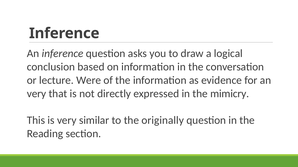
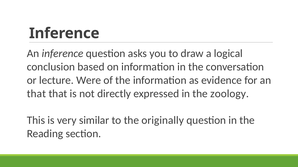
very: very -> that (36, 94)
mimicry: mimicry -> zoology (230, 94)
